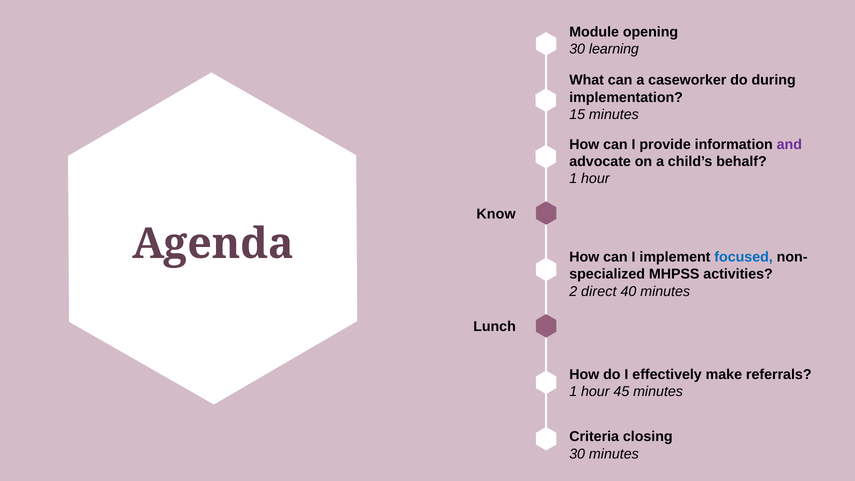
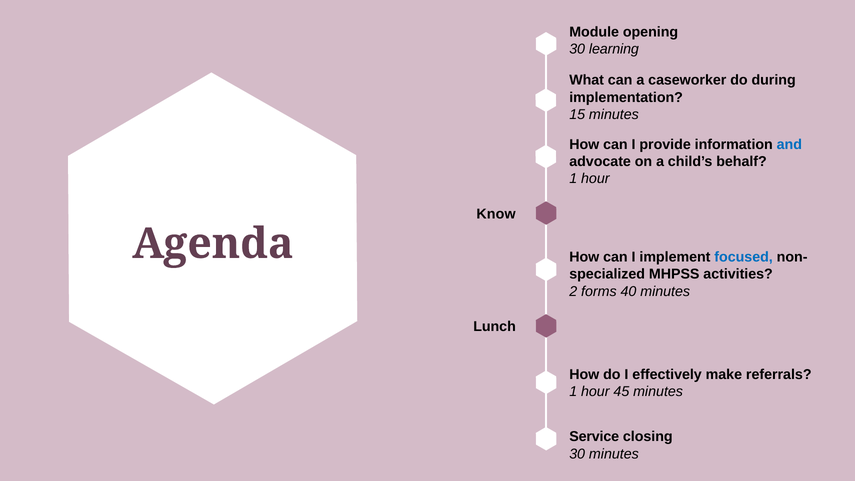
and colour: purple -> blue (789, 144)
direct: direct -> forms (599, 291)
Criteria: Criteria -> Service (594, 437)
